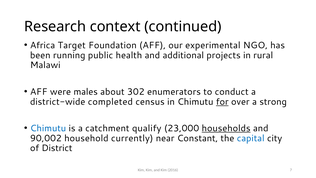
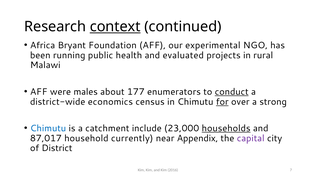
context underline: none -> present (115, 27)
Target: Target -> Bryant (72, 45)
additional: additional -> evaluated (183, 55)
302: 302 -> 177 (136, 92)
conduct underline: none -> present (232, 92)
completed: completed -> economics (110, 102)
qualify: qualify -> include (147, 128)
90,002: 90,002 -> 87,017 (46, 138)
Constant: Constant -> Appendix (198, 138)
capital colour: blue -> purple (251, 138)
